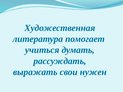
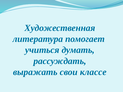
нужен: нужен -> классе (93, 72)
